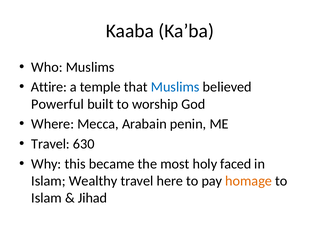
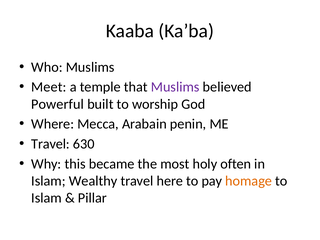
Attire: Attire -> Meet (49, 87)
Muslims colour: blue -> purple (175, 87)
faced: faced -> often (236, 164)
Jihad: Jihad -> Pillar (92, 198)
